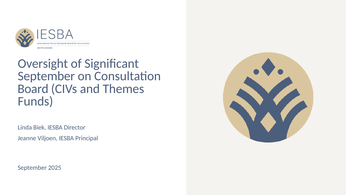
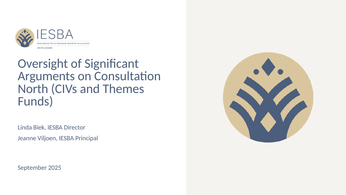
September: September -> Arguments (46, 76)
Board: Board -> North (33, 89)
